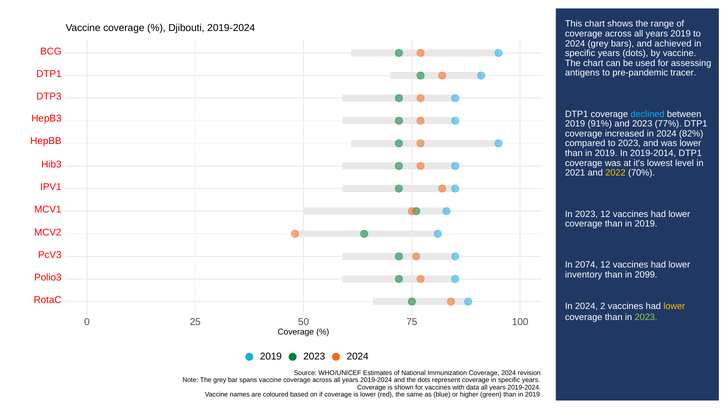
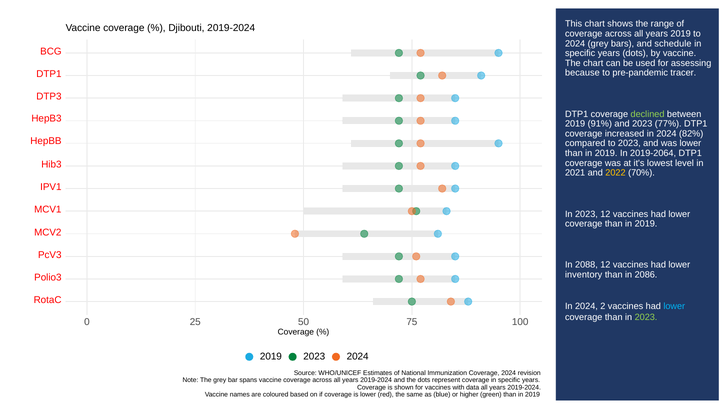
achieved: achieved -> schedule (673, 44)
antigens: antigens -> because (582, 73)
declined colour: light blue -> light green (648, 114)
2019-2014: 2019-2014 -> 2019-2064 (653, 153)
2074: 2074 -> 2088 (586, 265)
2099: 2099 -> 2086 (646, 275)
lower colour: yellow -> light blue (674, 307)
